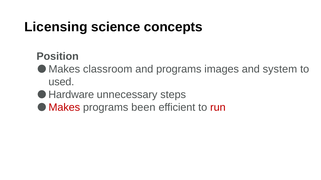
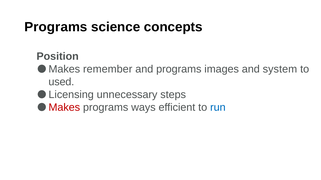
Licensing: Licensing -> Programs (56, 27)
classroom: classroom -> remember (108, 69)
Hardware: Hardware -> Licensing (71, 95)
been: been -> ways (143, 108)
run colour: red -> blue (218, 108)
